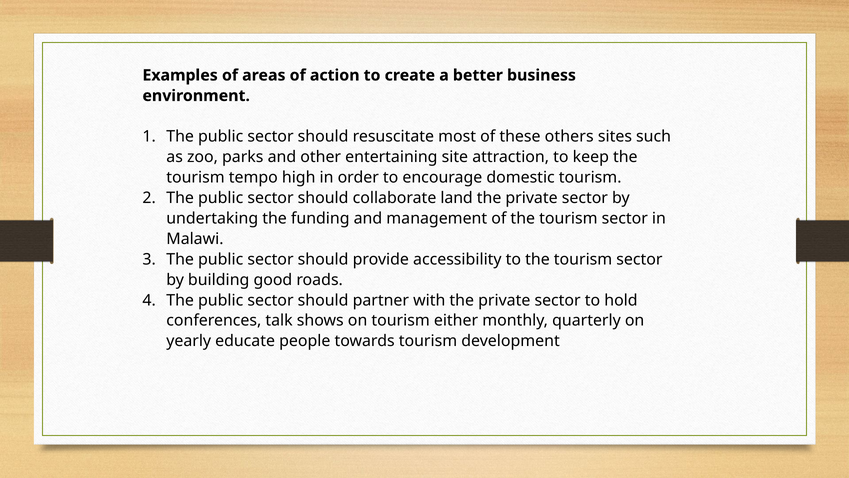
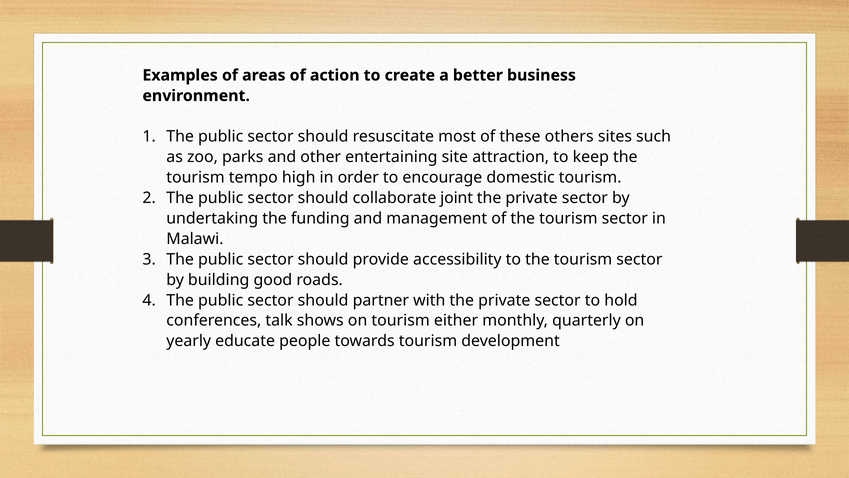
land: land -> joint (457, 198)
